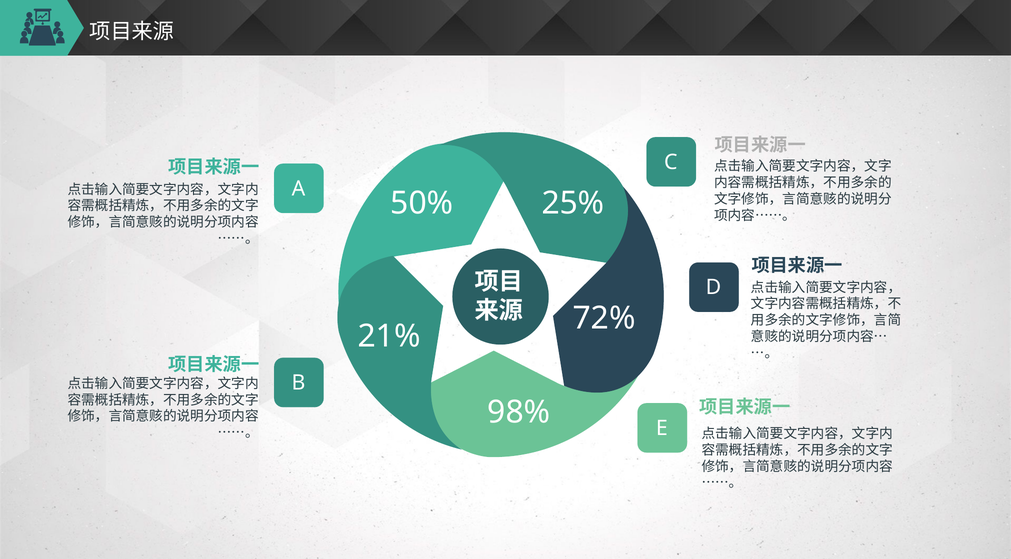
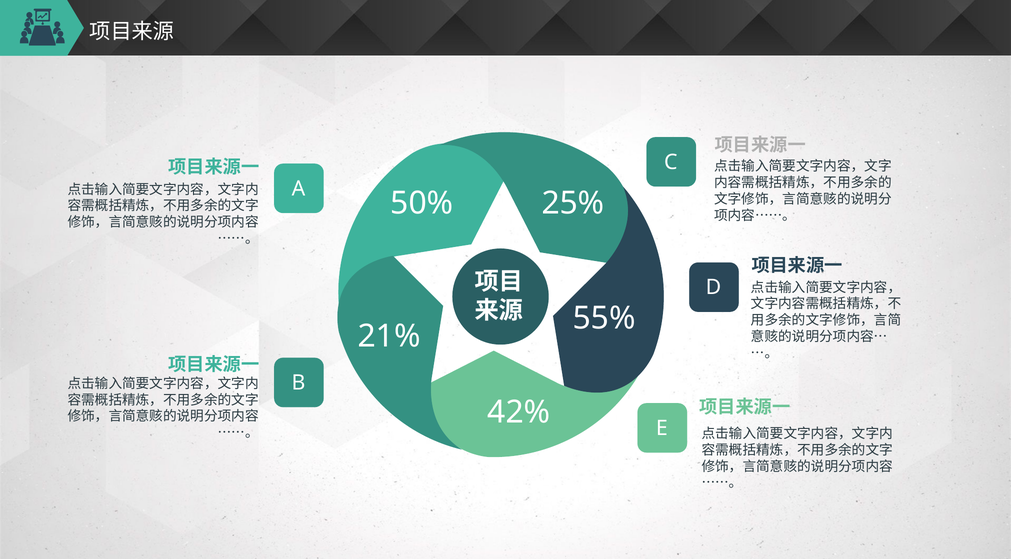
72%: 72% -> 55% (604, 318)
98%: 98% -> 42% (519, 412)
